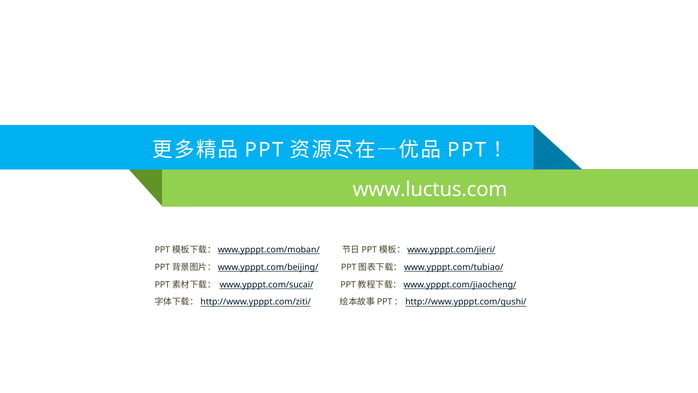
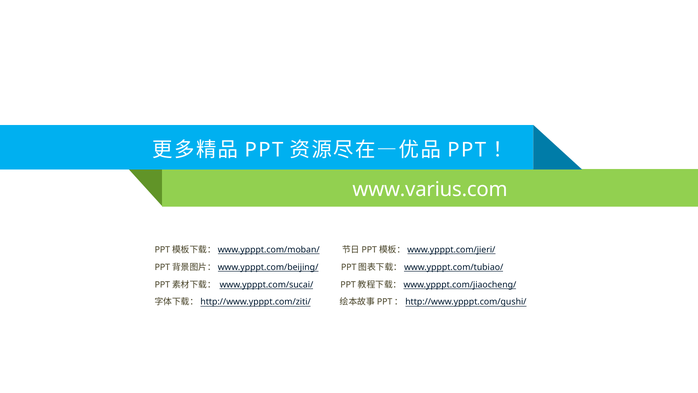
www.luctus.com: www.luctus.com -> www.varius.com (430, 189)
